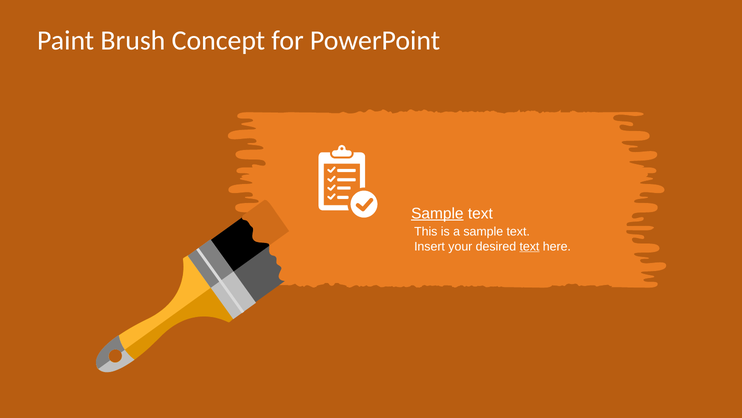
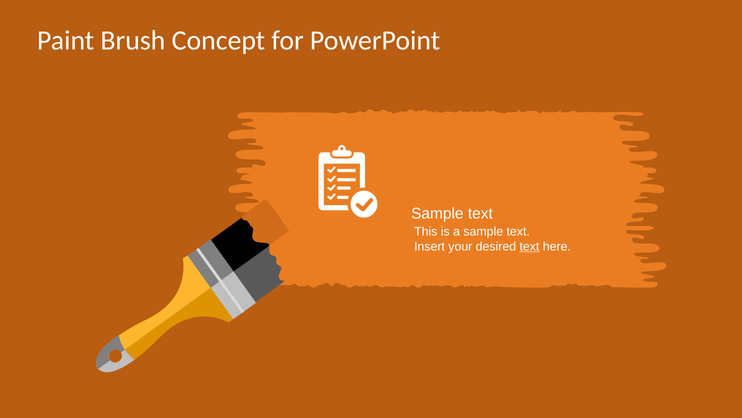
Sample underline: present -> none (437, 213)
